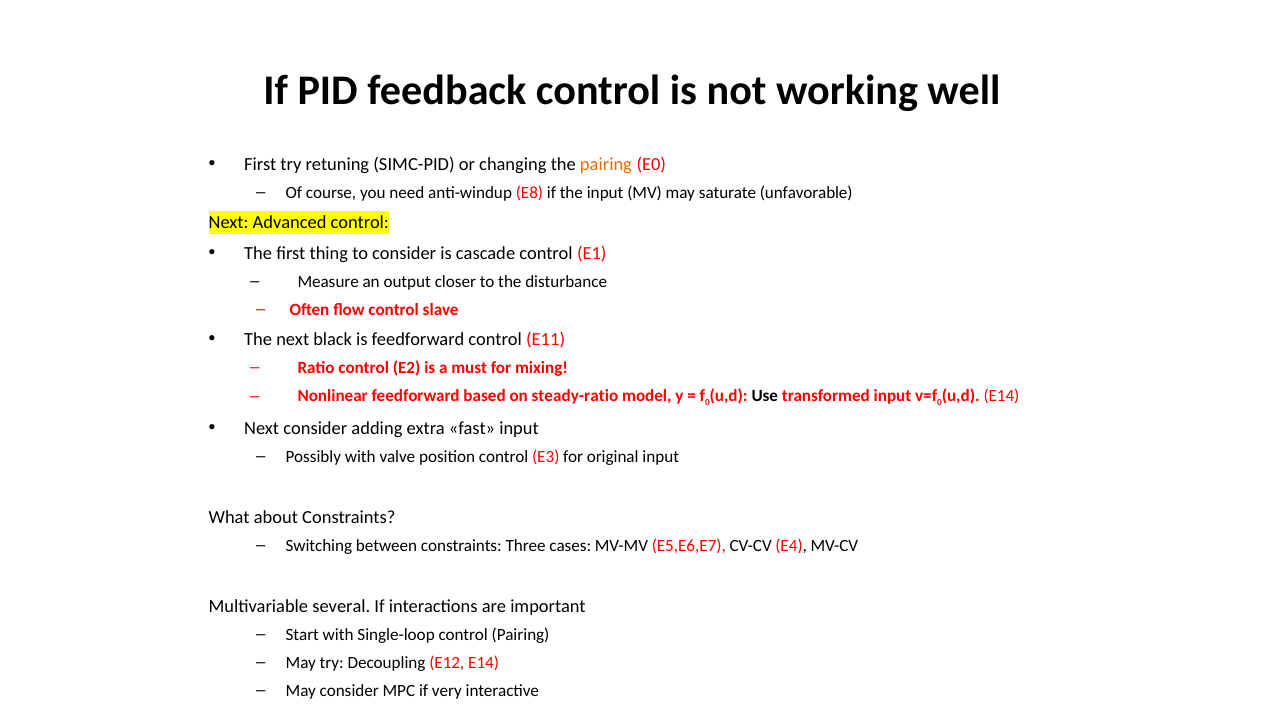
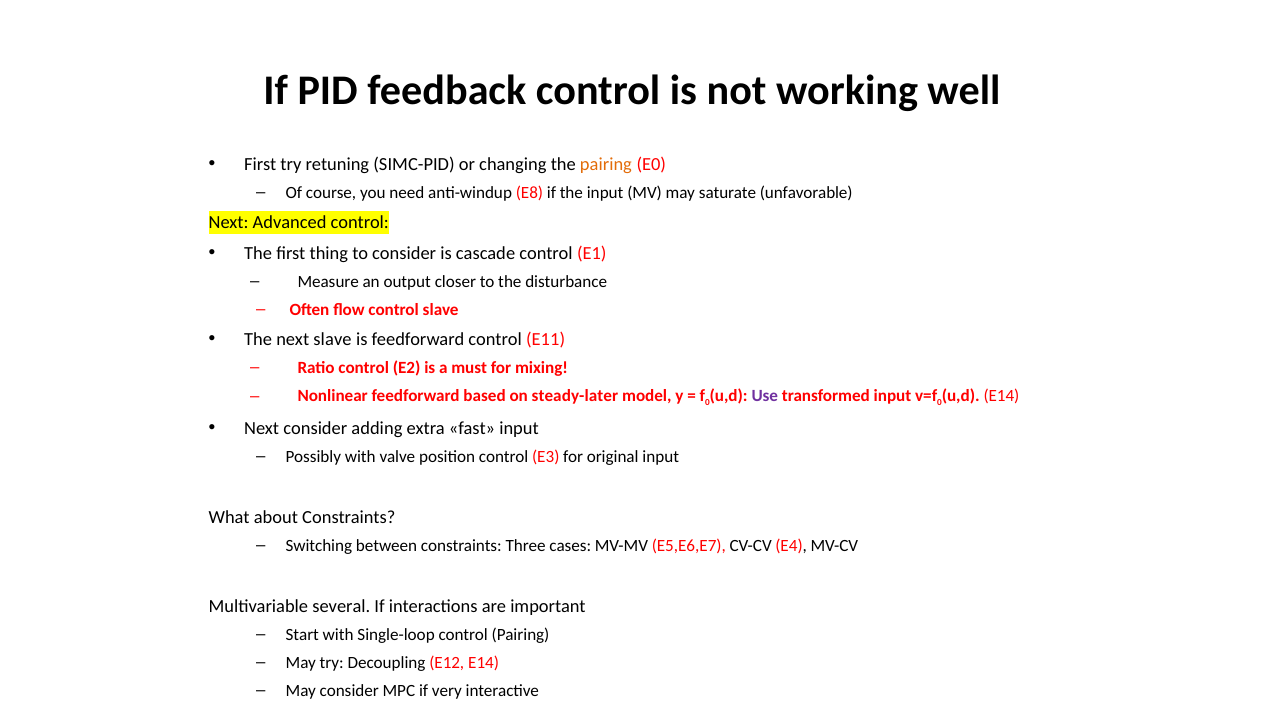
next black: black -> slave (332, 340)
steady-ratio: steady-ratio -> steady-later (575, 397)
Use colour: black -> purple (765, 397)
